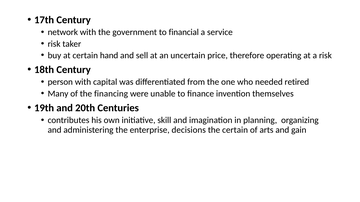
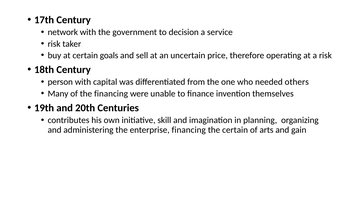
financial: financial -> decision (184, 32)
hand: hand -> goals (109, 56)
retired: retired -> others (297, 82)
enterprise decisions: decisions -> financing (189, 130)
